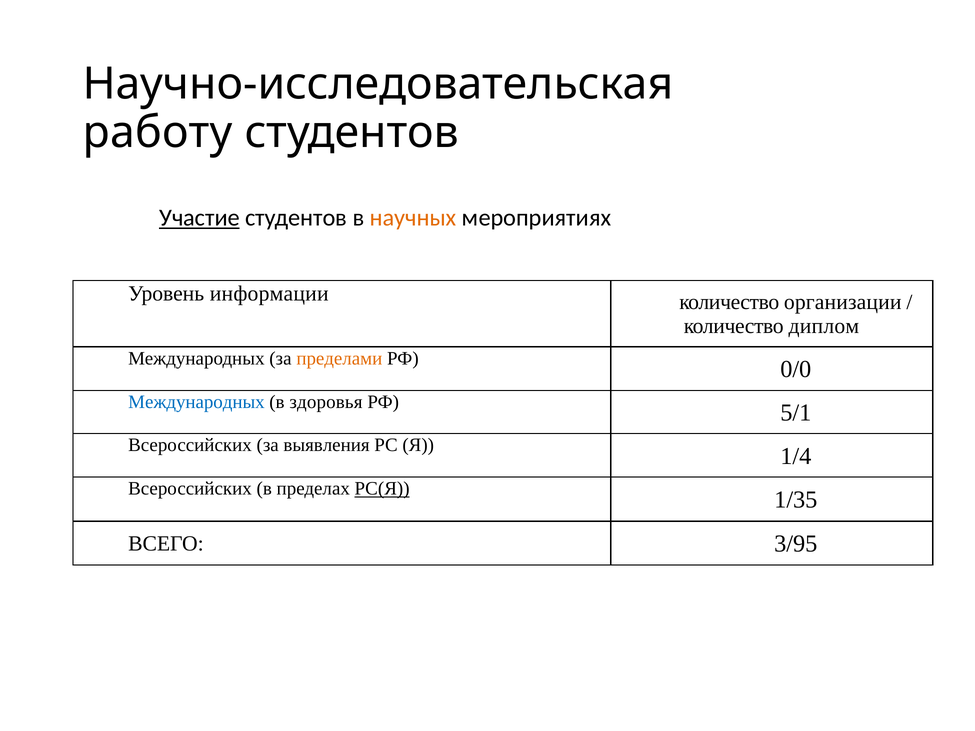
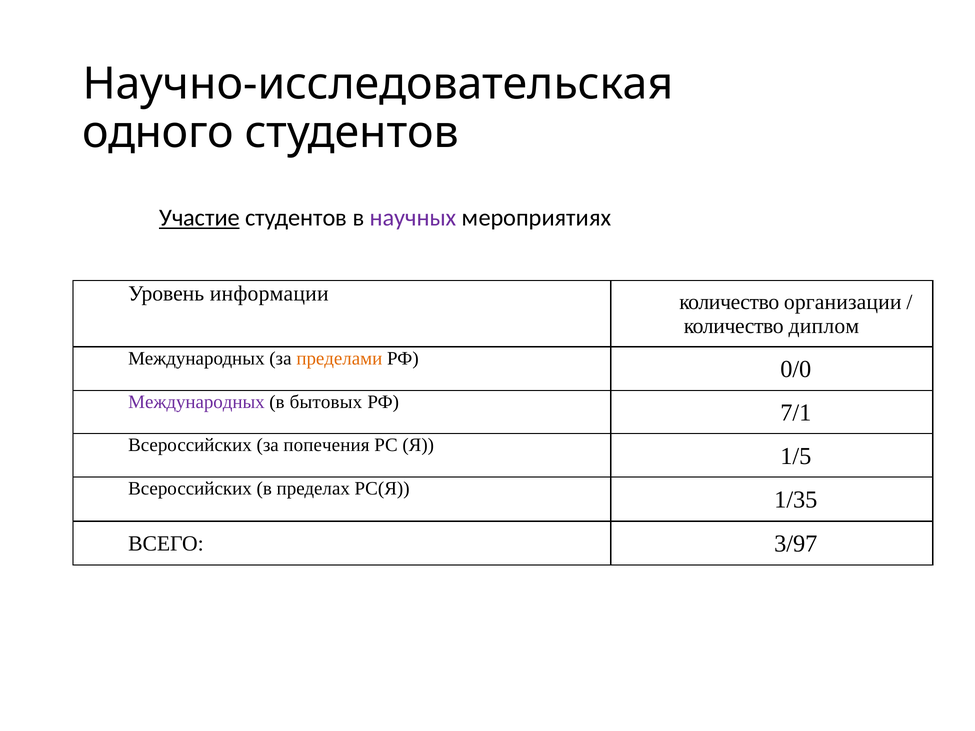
работу: работу -> одного (158, 132)
научных colour: orange -> purple (413, 218)
Международных colour: blue -> purple (196, 402)
здоровья: здоровья -> бытовых (326, 402)
5/1: 5/1 -> 7/1 (796, 413)
выявления: выявления -> попечения (326, 445)
1/4: 1/4 -> 1/5 (796, 456)
РС(Я underline: present -> none (382, 489)
3/95: 3/95 -> 3/97 (796, 544)
